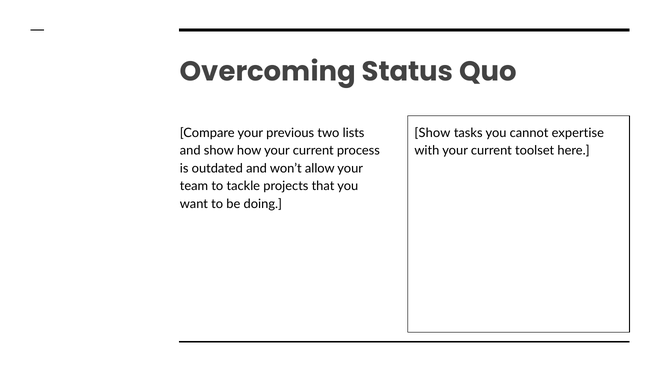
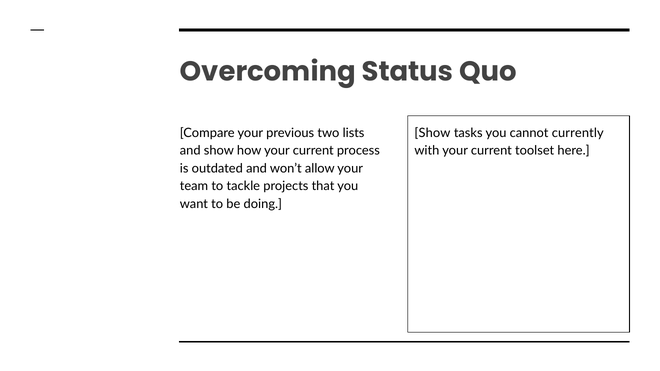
expertise: expertise -> currently (578, 133)
